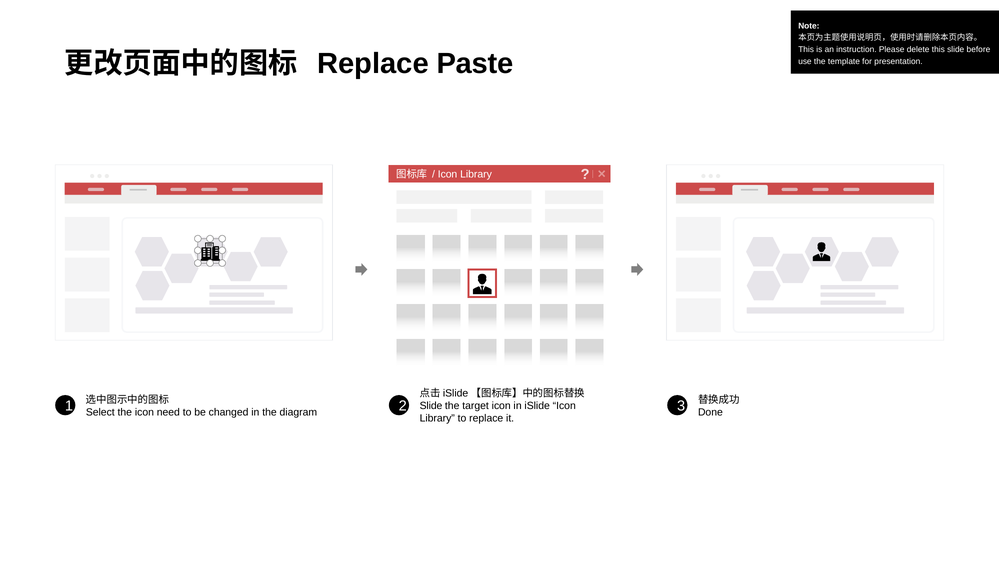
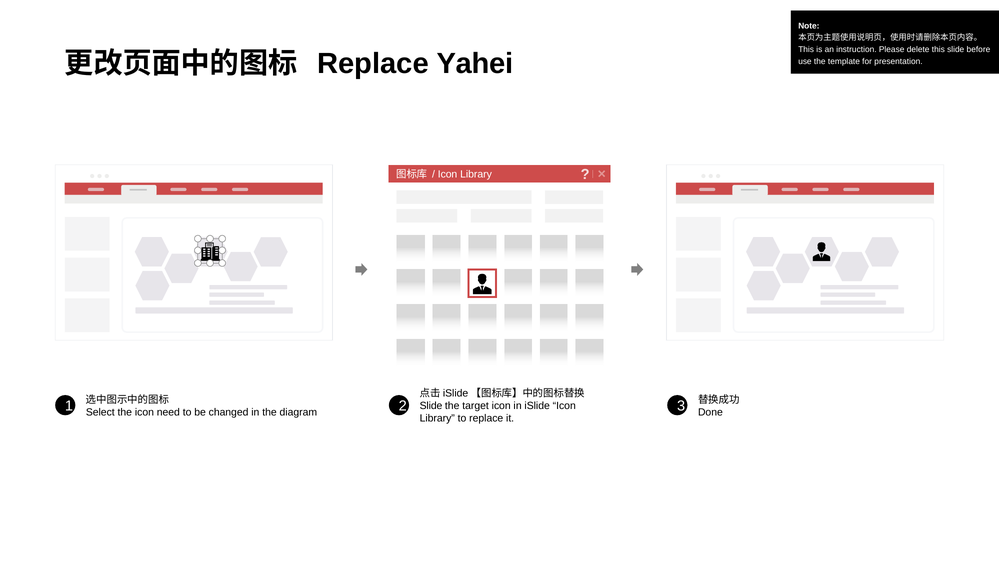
Paste: Paste -> Yahei (475, 64)
